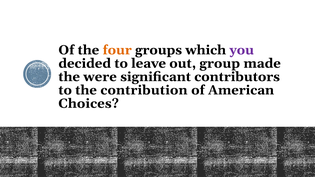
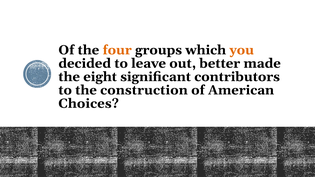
you colour: purple -> orange (242, 50)
group: group -> better (220, 63)
were: were -> eight (100, 77)
contribution: contribution -> construction (144, 90)
